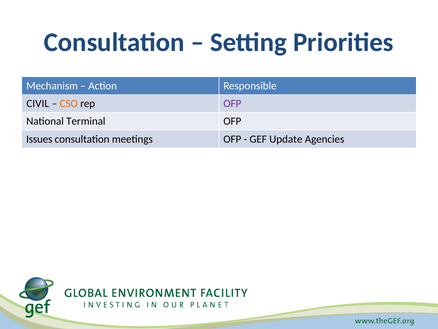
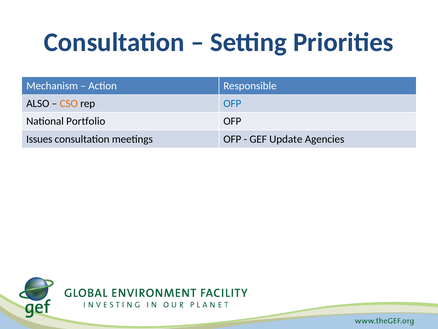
CIVIL: CIVIL -> ALSO (38, 103)
OFP colour: purple -> blue (232, 103)
Terminal: Terminal -> Portfolio (86, 121)
